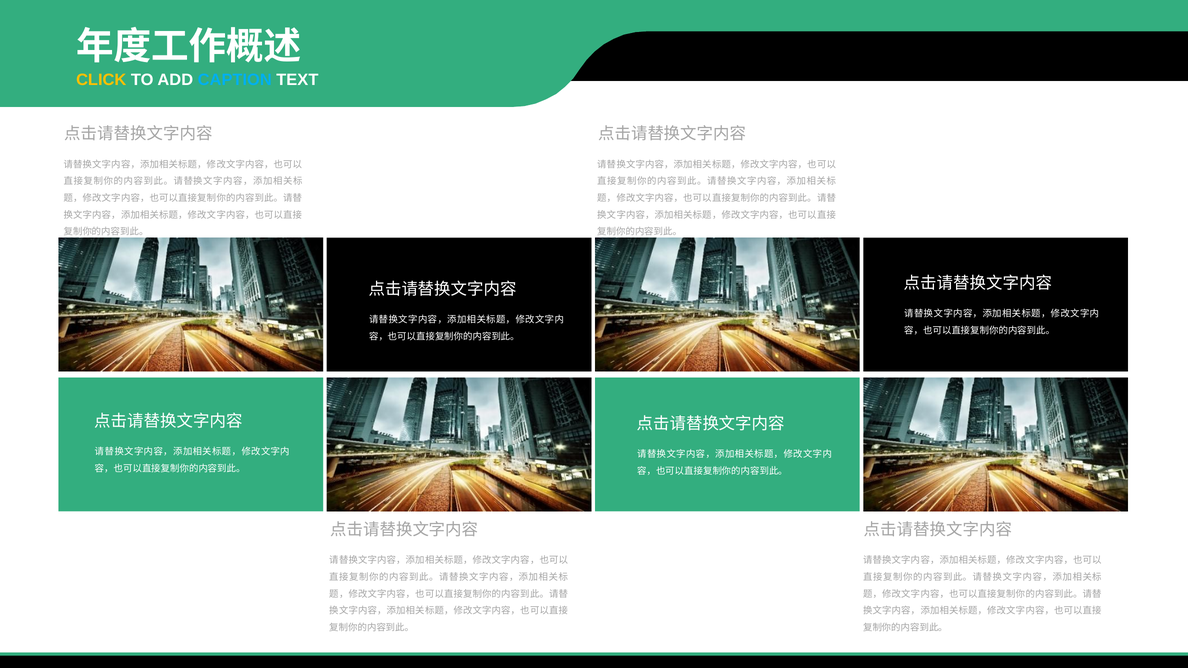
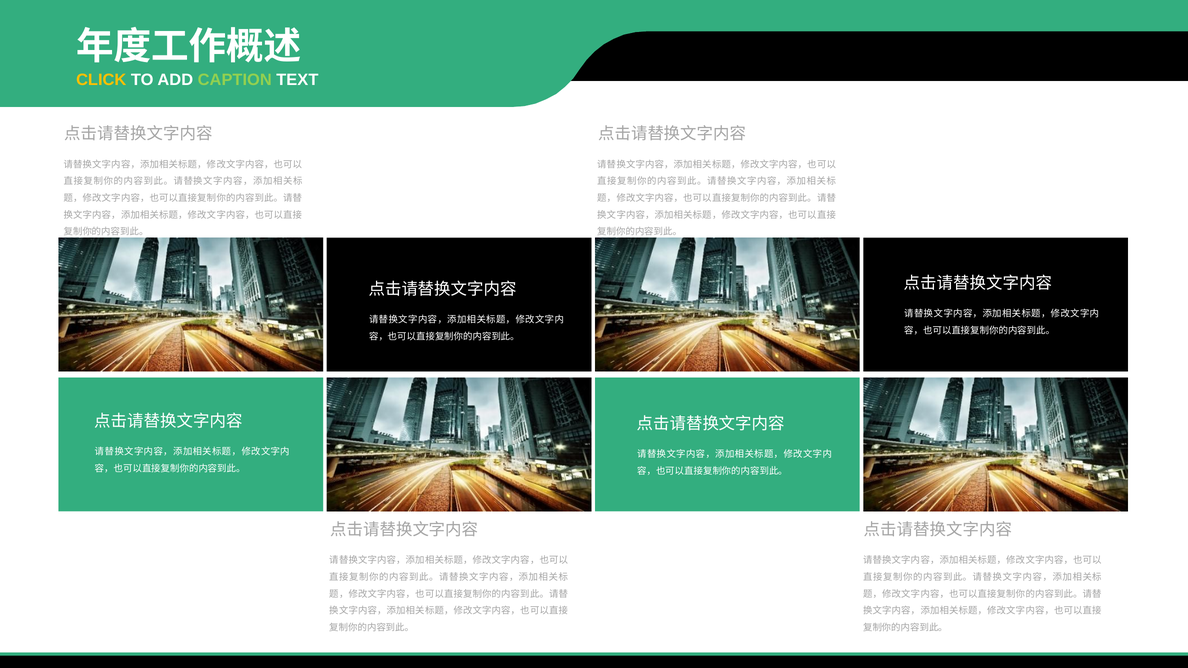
CAPTION colour: light blue -> light green (235, 80)
